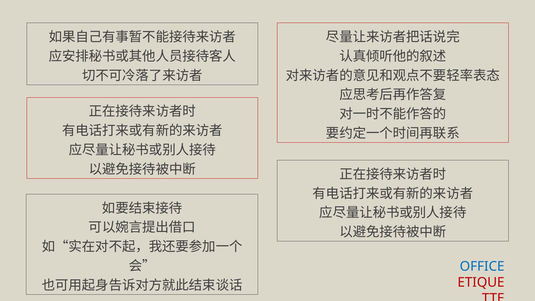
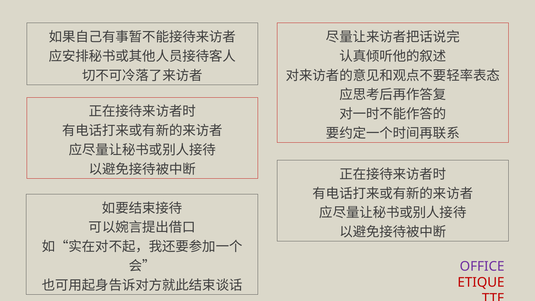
OFFICE colour: blue -> purple (482, 266)
